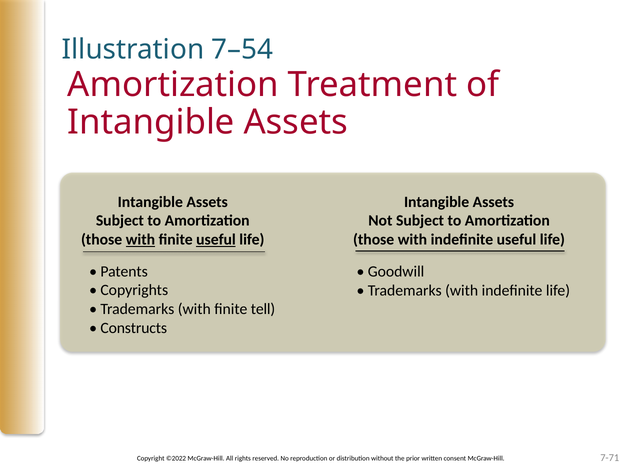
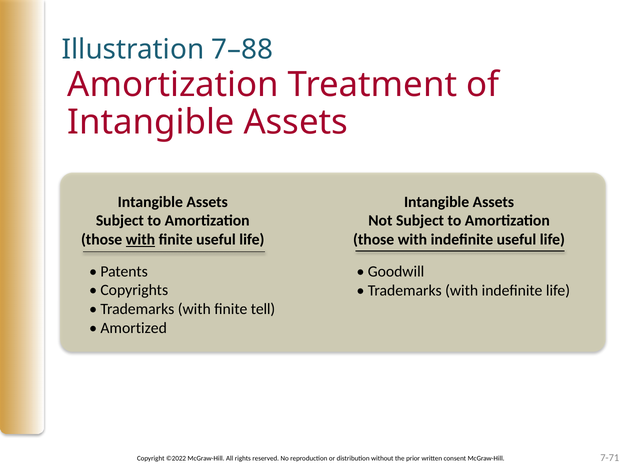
7–54: 7–54 -> 7–88 (242, 49)
useful underline: present -> none (216, 239)
Constructs: Constructs -> Amortized (134, 327)
